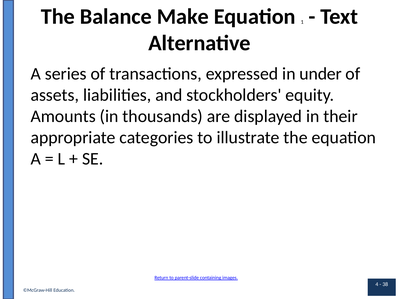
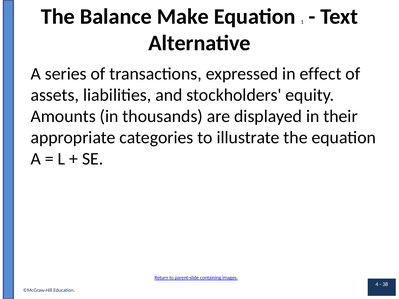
under: under -> effect (321, 74)
